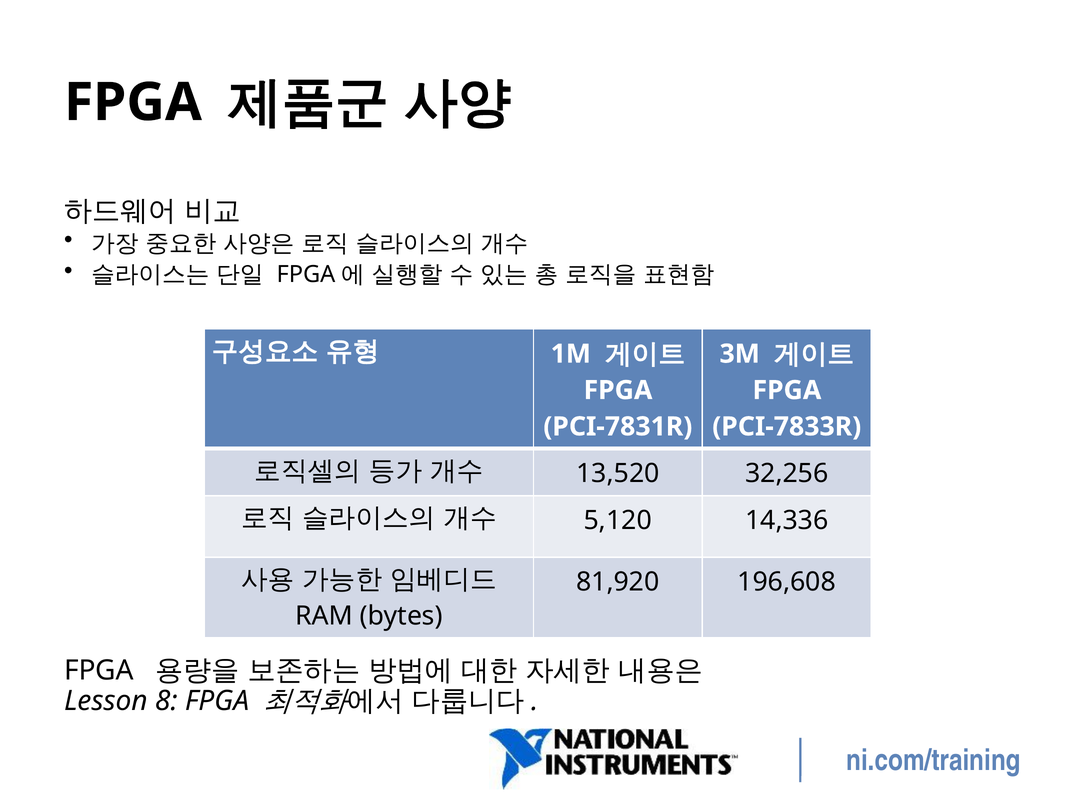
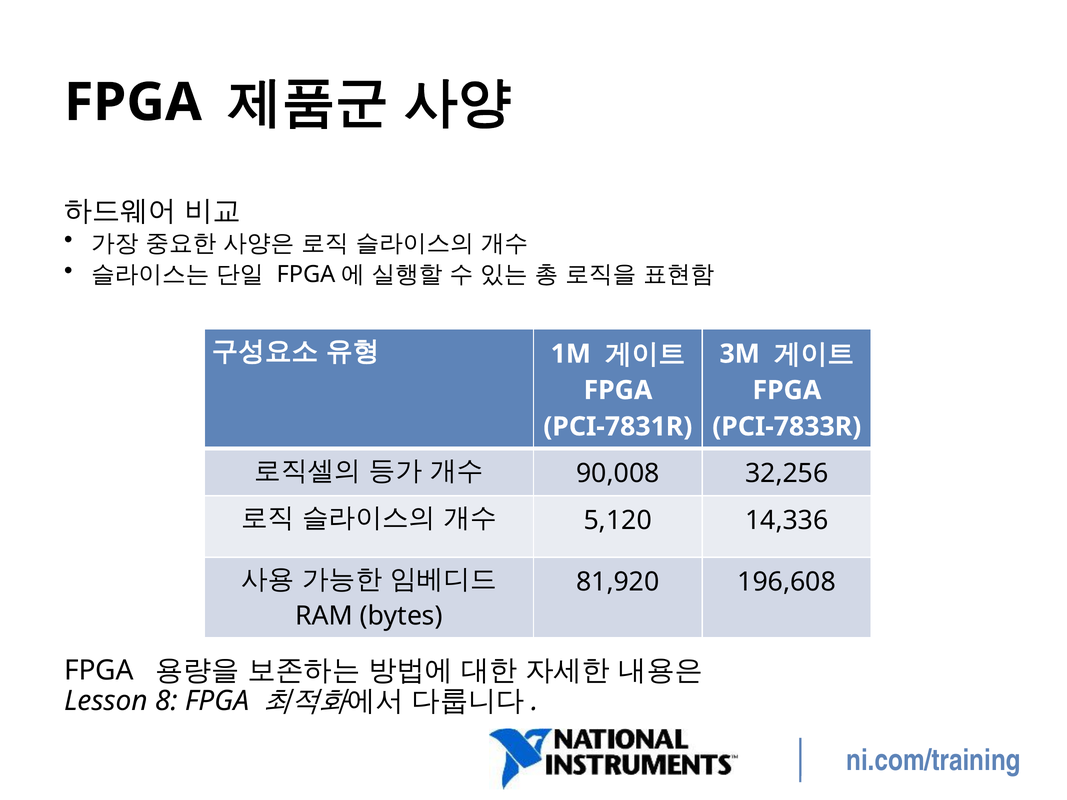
13,520: 13,520 -> 90,008 (618, 474)
